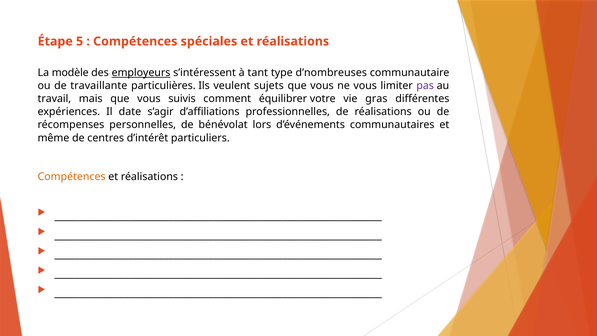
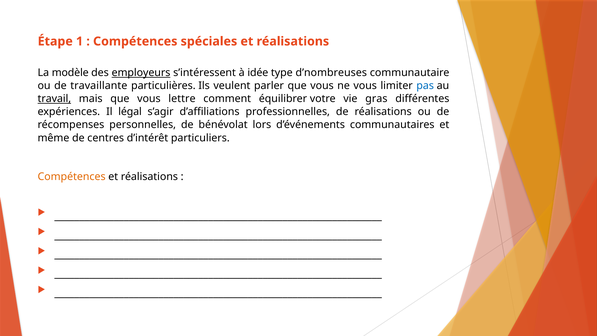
5: 5 -> 1 (80, 41)
tant: tant -> idée (258, 73)
sujets: sujets -> parler (269, 86)
pas colour: purple -> blue (425, 86)
travail underline: none -> present (54, 99)
suivis: suivis -> lettre (182, 99)
date: date -> légal (130, 112)
